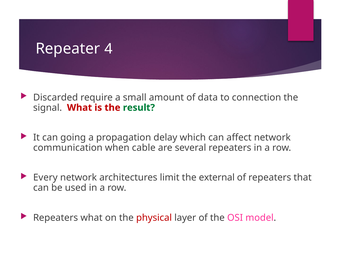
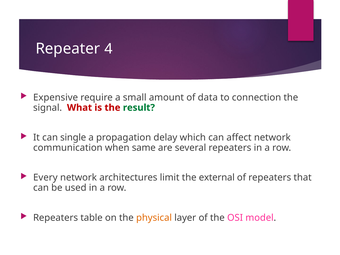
Discarded: Discarded -> Expensive (56, 97)
going: going -> single (73, 138)
cable: cable -> same (144, 148)
Repeaters what: what -> table (92, 218)
physical colour: red -> orange (154, 218)
